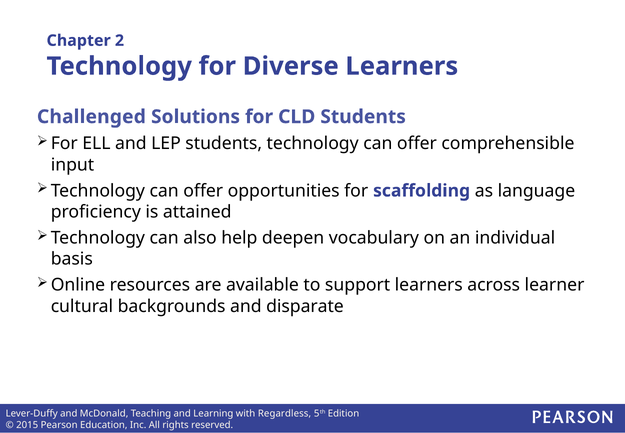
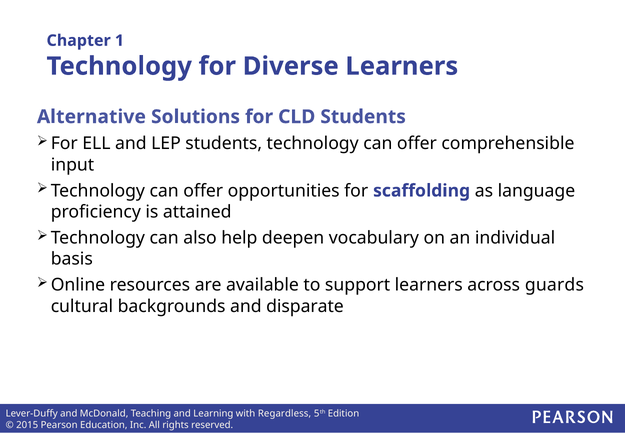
2: 2 -> 1 (119, 41)
Challenged: Challenged -> Alternative (91, 117)
learner: learner -> guards (554, 285)
